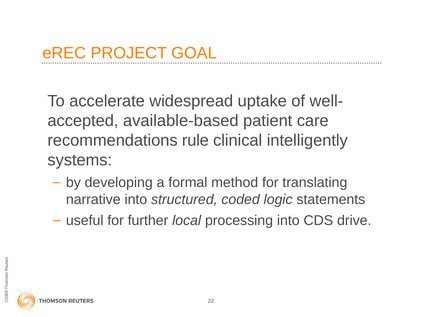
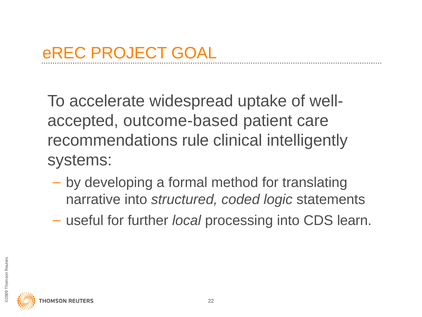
available-based: available-based -> outcome-based (181, 121)
drive: drive -> learn (354, 220)
